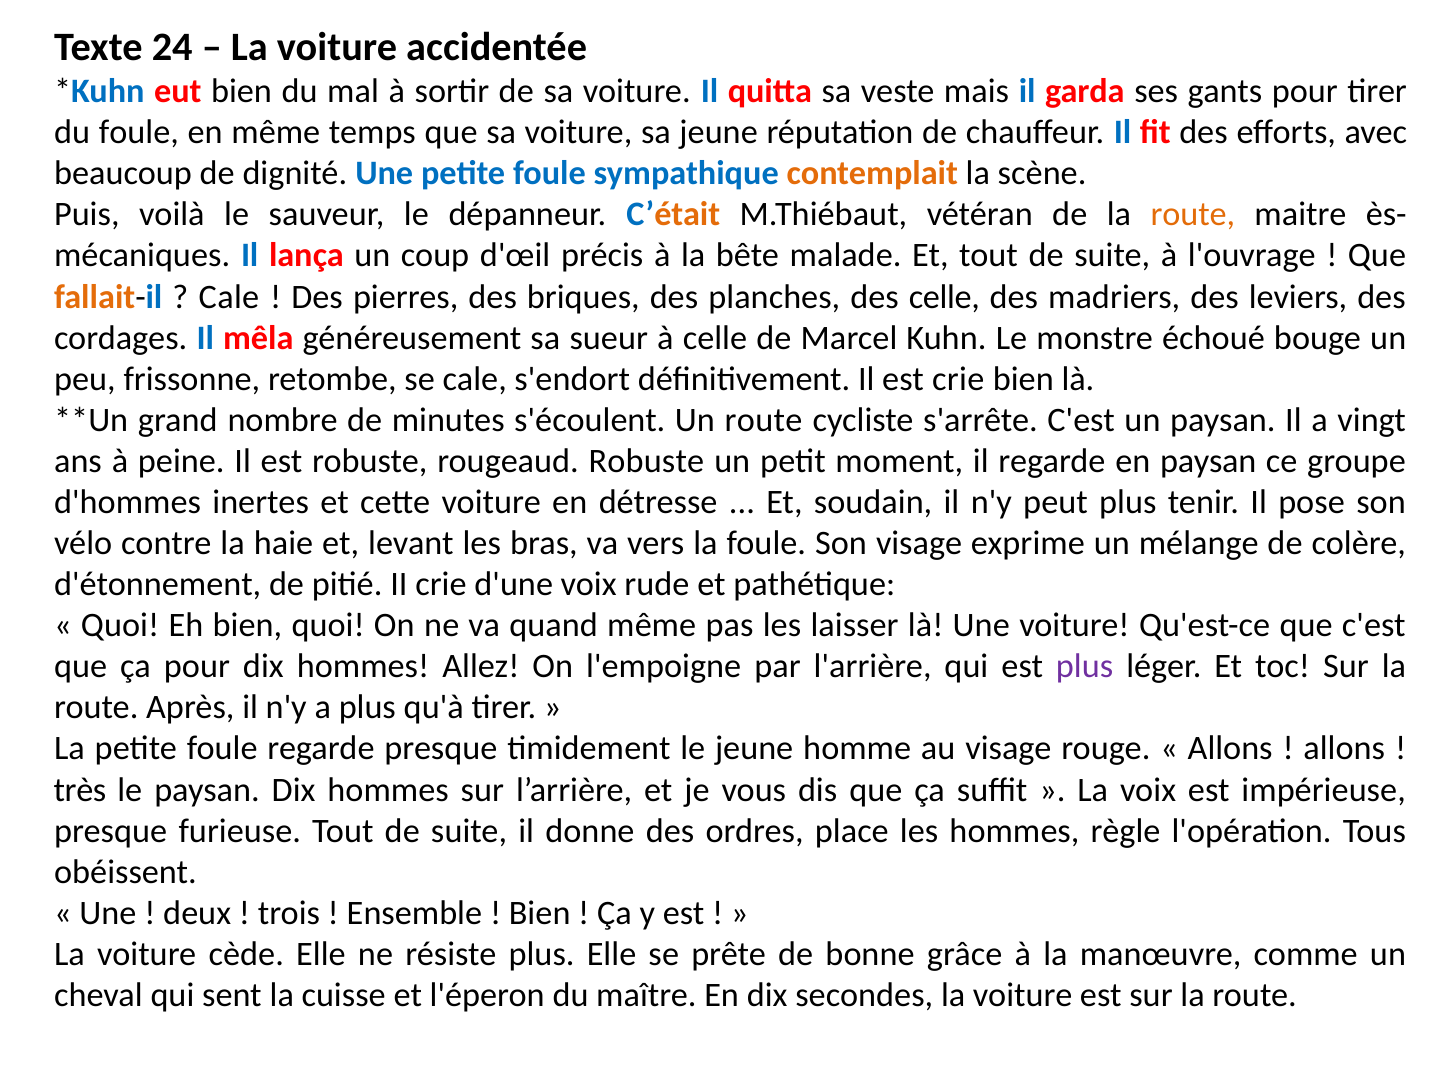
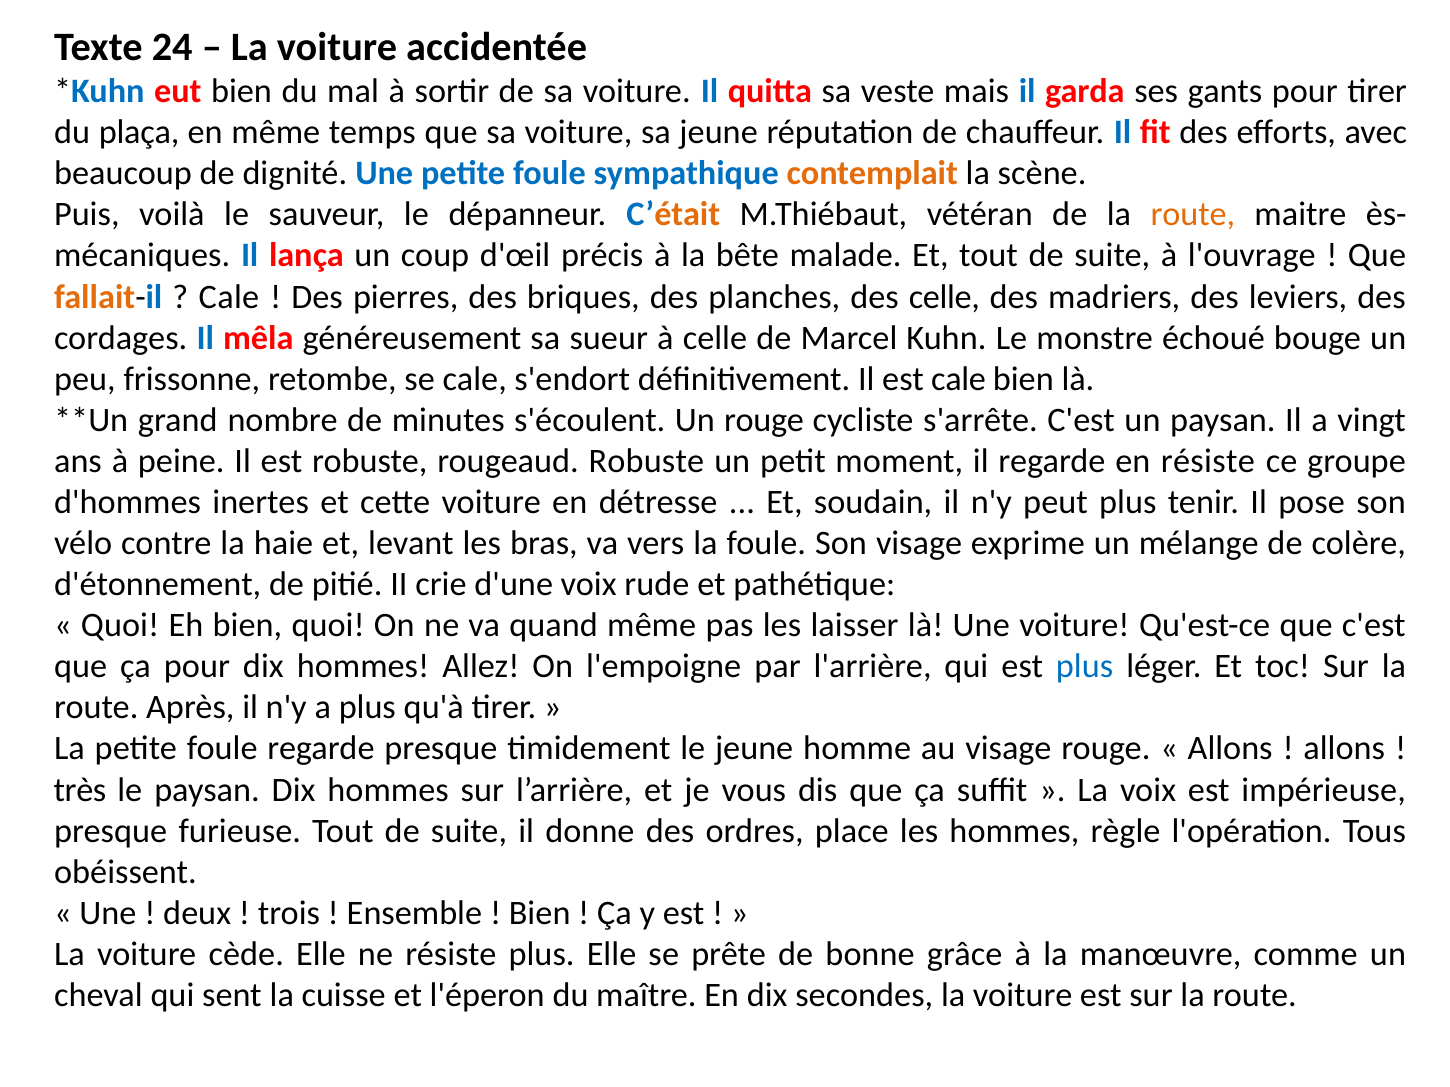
du foule: foule -> plaça (139, 132)
est crie: crie -> cale (959, 379)
Un route: route -> rouge (764, 420)
en paysan: paysan -> résiste (1208, 461)
plus colour: purple -> blue (1085, 667)
